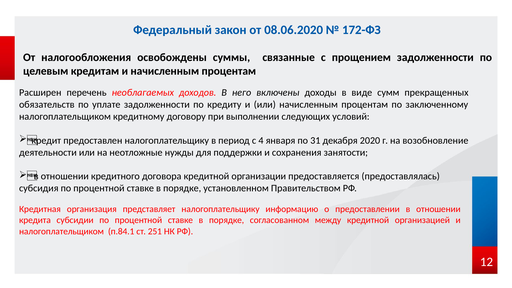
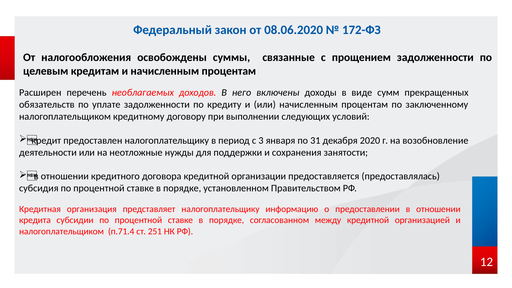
4: 4 -> 3 (261, 141)
п.84.1: п.84.1 -> п.71.4 (121, 231)
